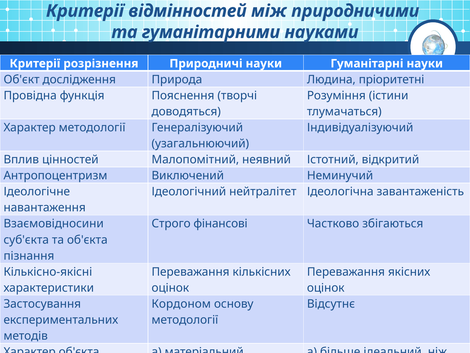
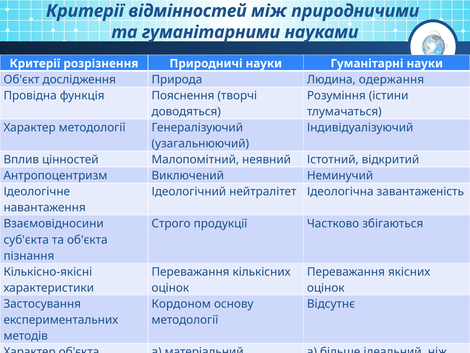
пріоритетні: пріоритетні -> одержання (391, 79)
фінансові: фінансові -> продукції (220, 223)
